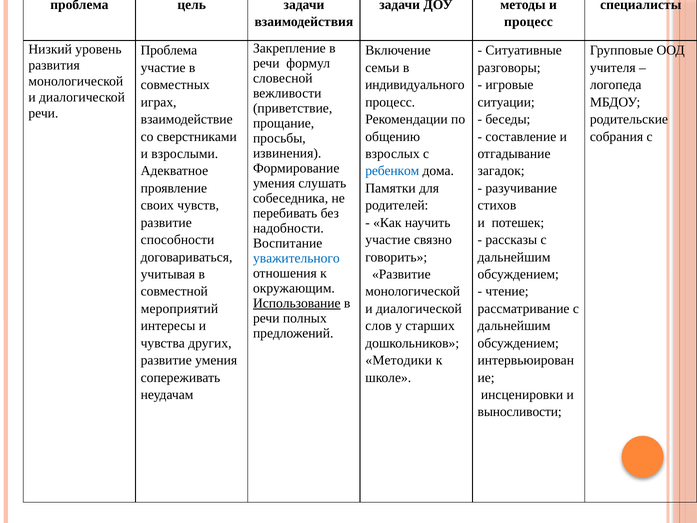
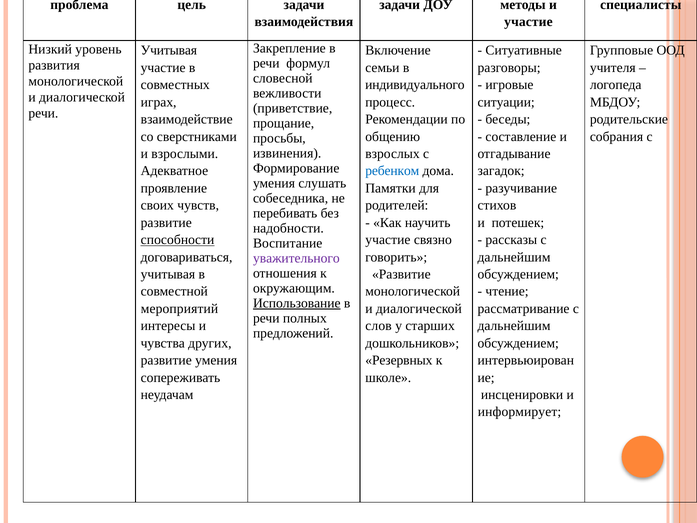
процесс: процесс -> участие (528, 22)
Проблема: Проблема -> Учитывая (169, 50)
способности underline: none -> present (178, 240)
уважительного colour: blue -> purple (296, 258)
Методики: Методики -> Резервных (399, 360)
выносливости: выносливости -> информирует (520, 412)
